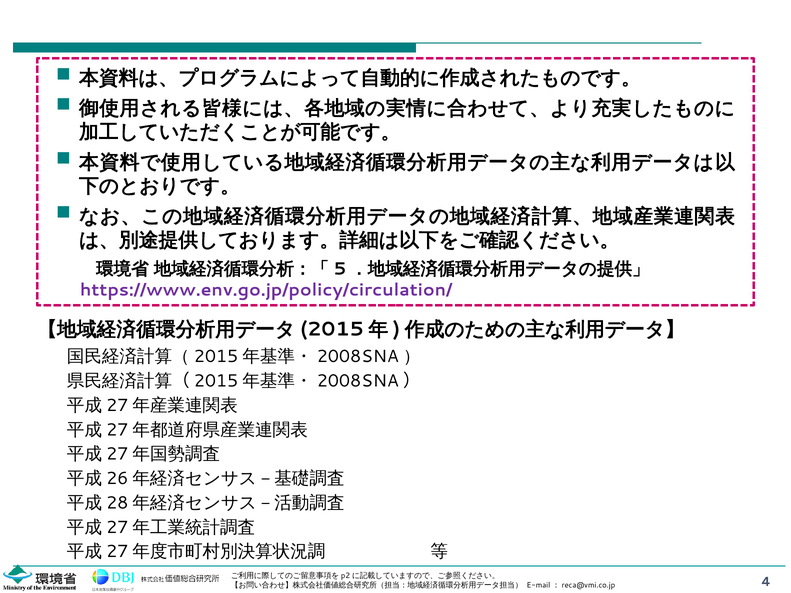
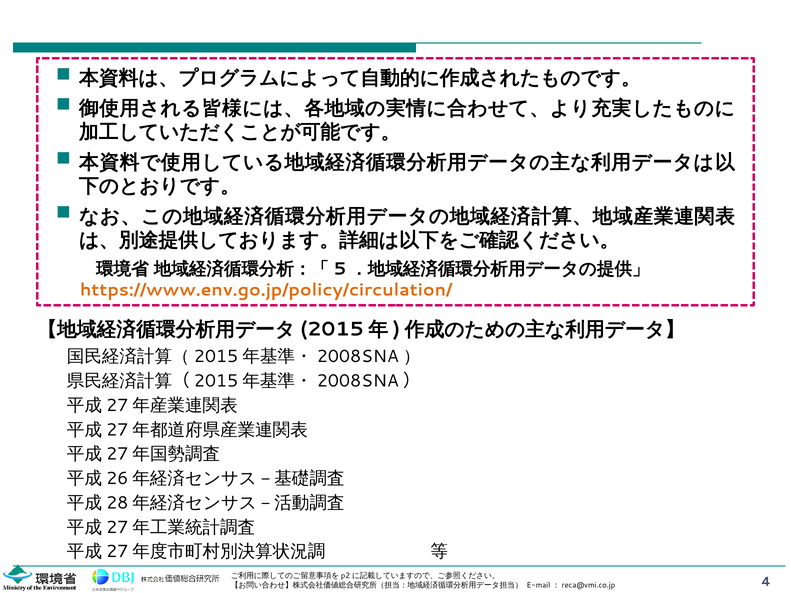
https://www.env.go.jp/policy/circulation/ colour: purple -> orange (266, 290)
